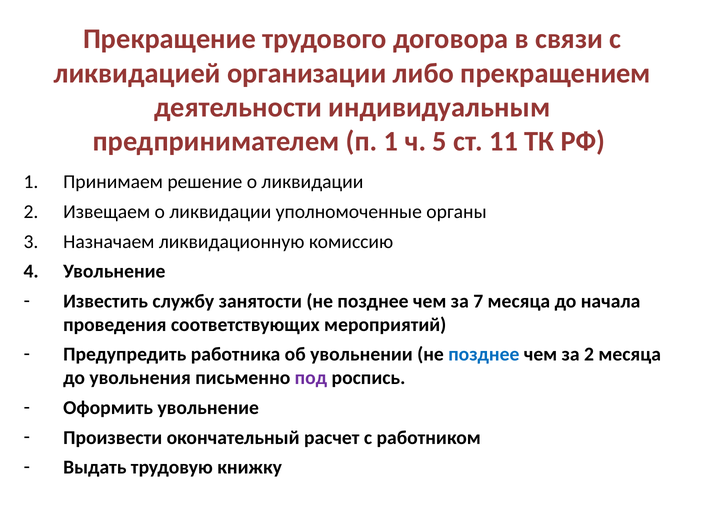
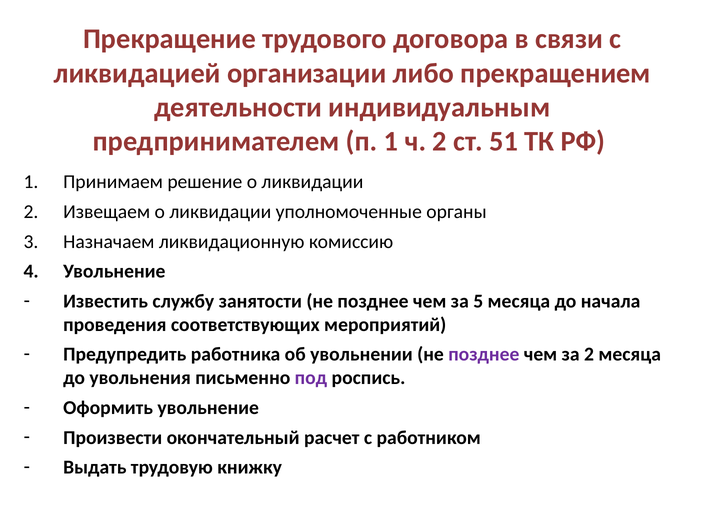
ч 5: 5 -> 2 (440, 141)
11: 11 -> 51 (504, 141)
7: 7 -> 5 (478, 301)
позднее colour: blue -> purple (484, 354)
